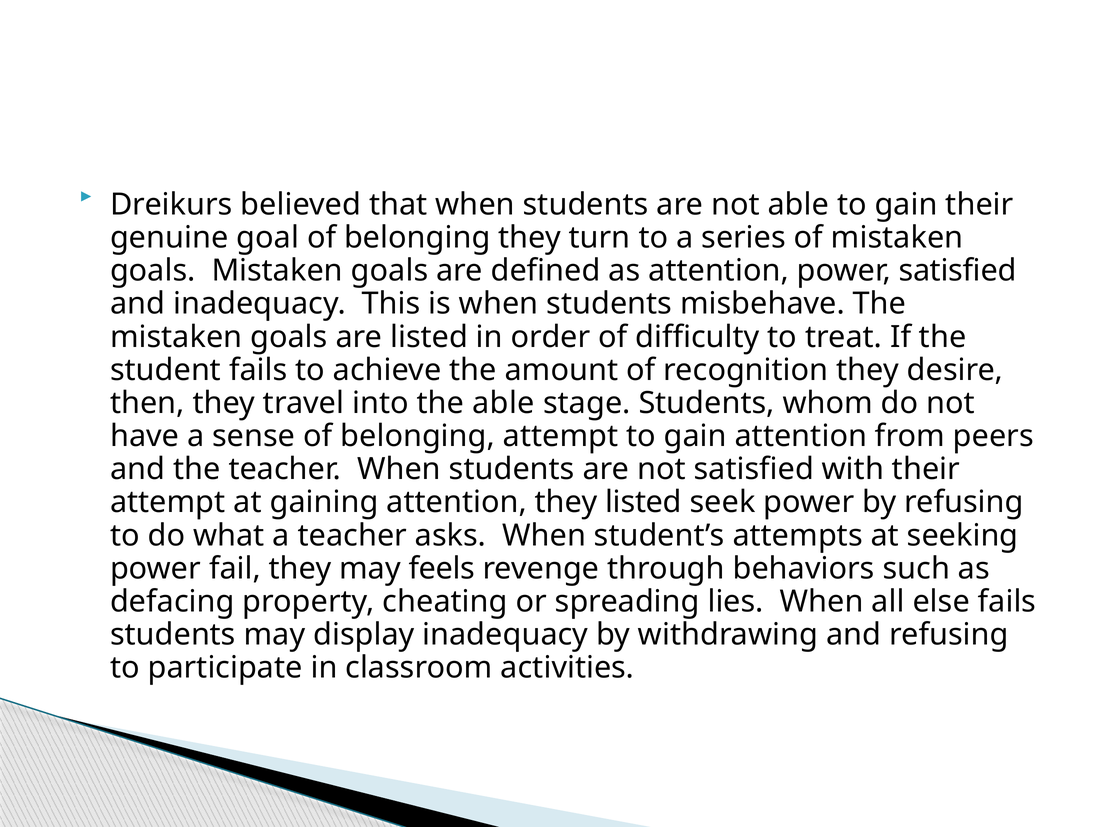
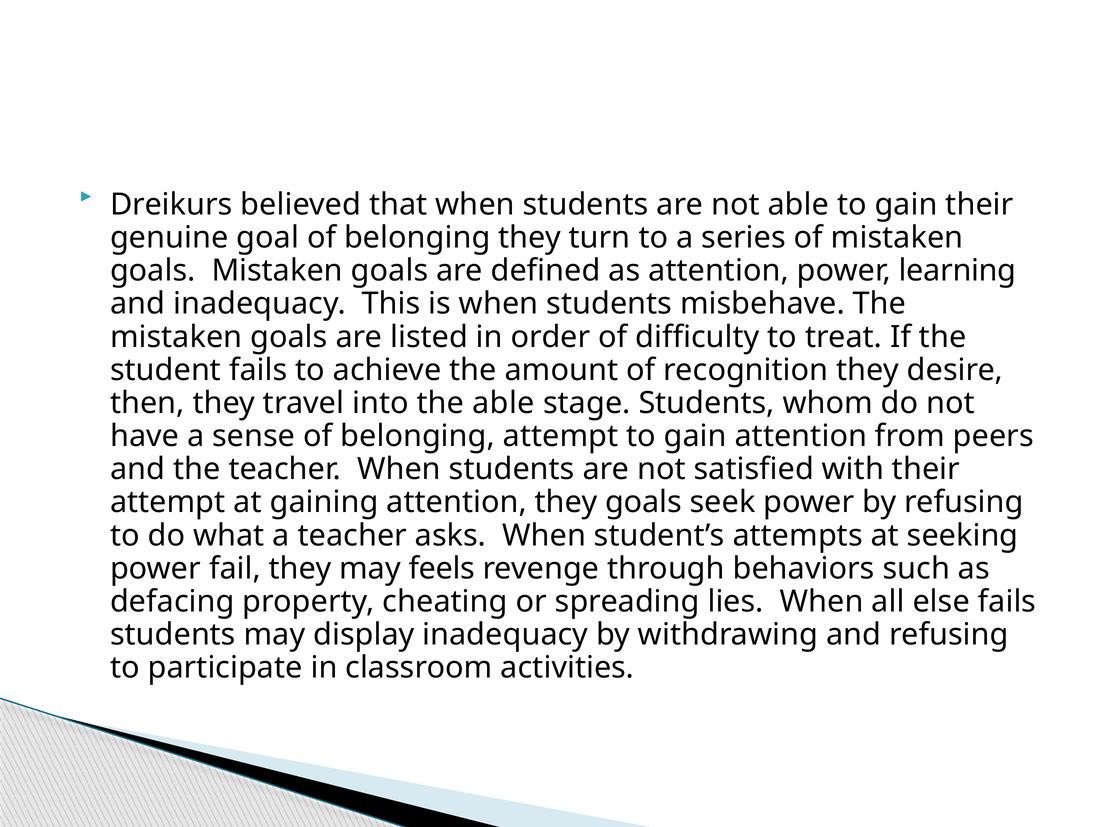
power satisfied: satisfied -> learning (958, 271)
they listed: listed -> goals (643, 502)
